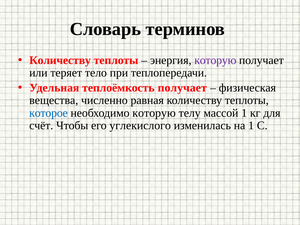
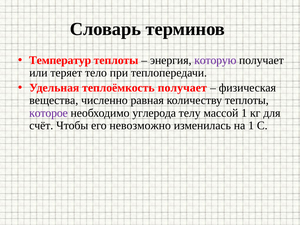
Количеству: Количеству -> Температур (60, 60)
которое colour: blue -> purple (49, 113)
необходимо которую: которую -> углерода (154, 113)
углекислого: углекислого -> невозможно (140, 126)
